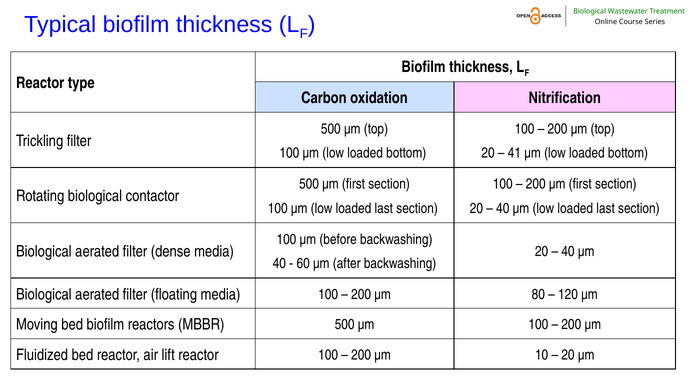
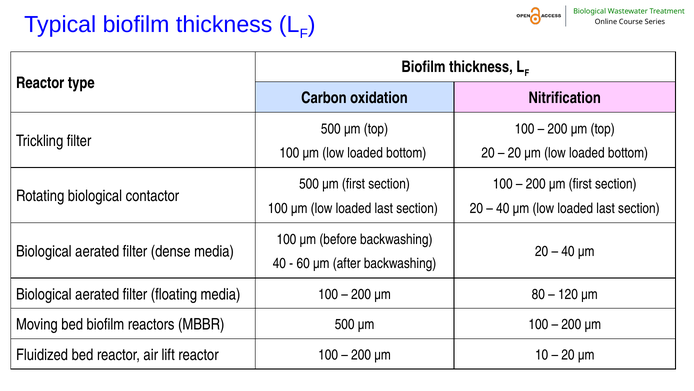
41: 41 -> 20 (514, 153)
